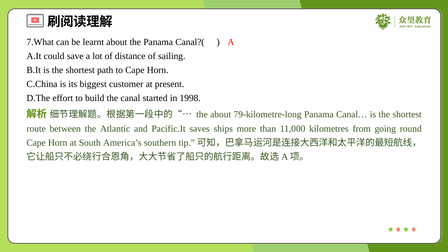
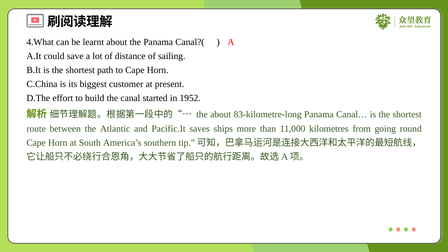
7.What: 7.What -> 4.What (40, 42)
1998: 1998 -> 1952 (190, 98)
79-kilometre-long: 79-kilometre-long -> 83-kilometre-long (268, 115)
